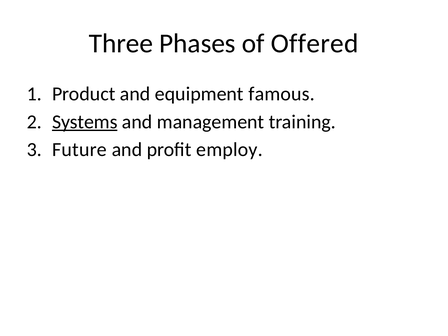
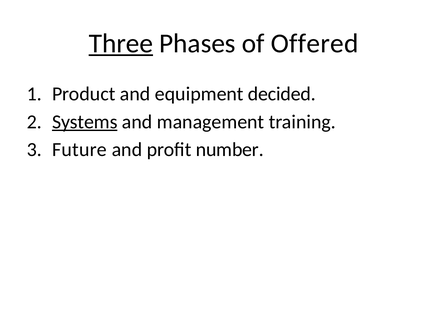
Three underline: none -> present (121, 43)
famous: famous -> decided (282, 94)
employ: employ -> number (230, 150)
